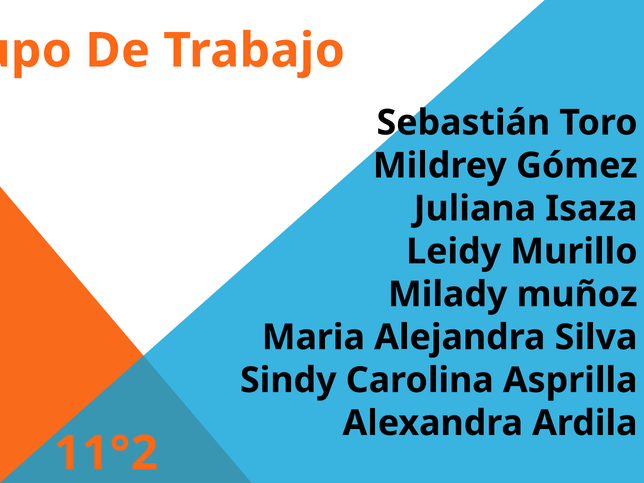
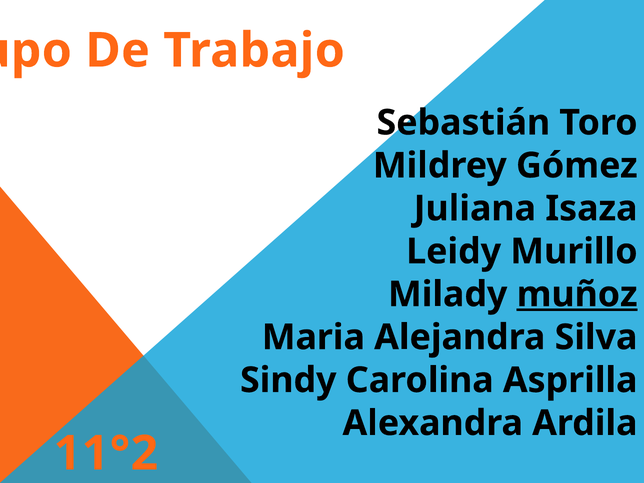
muñoz underline: none -> present (577, 294)
